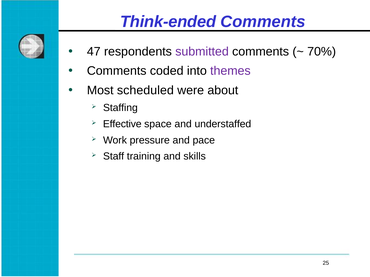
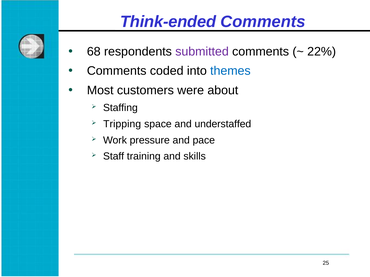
47: 47 -> 68 (94, 52)
70%: 70% -> 22% (322, 52)
themes colour: purple -> blue (230, 71)
scheduled: scheduled -> customers (145, 91)
Effective: Effective -> Tripping (122, 124)
